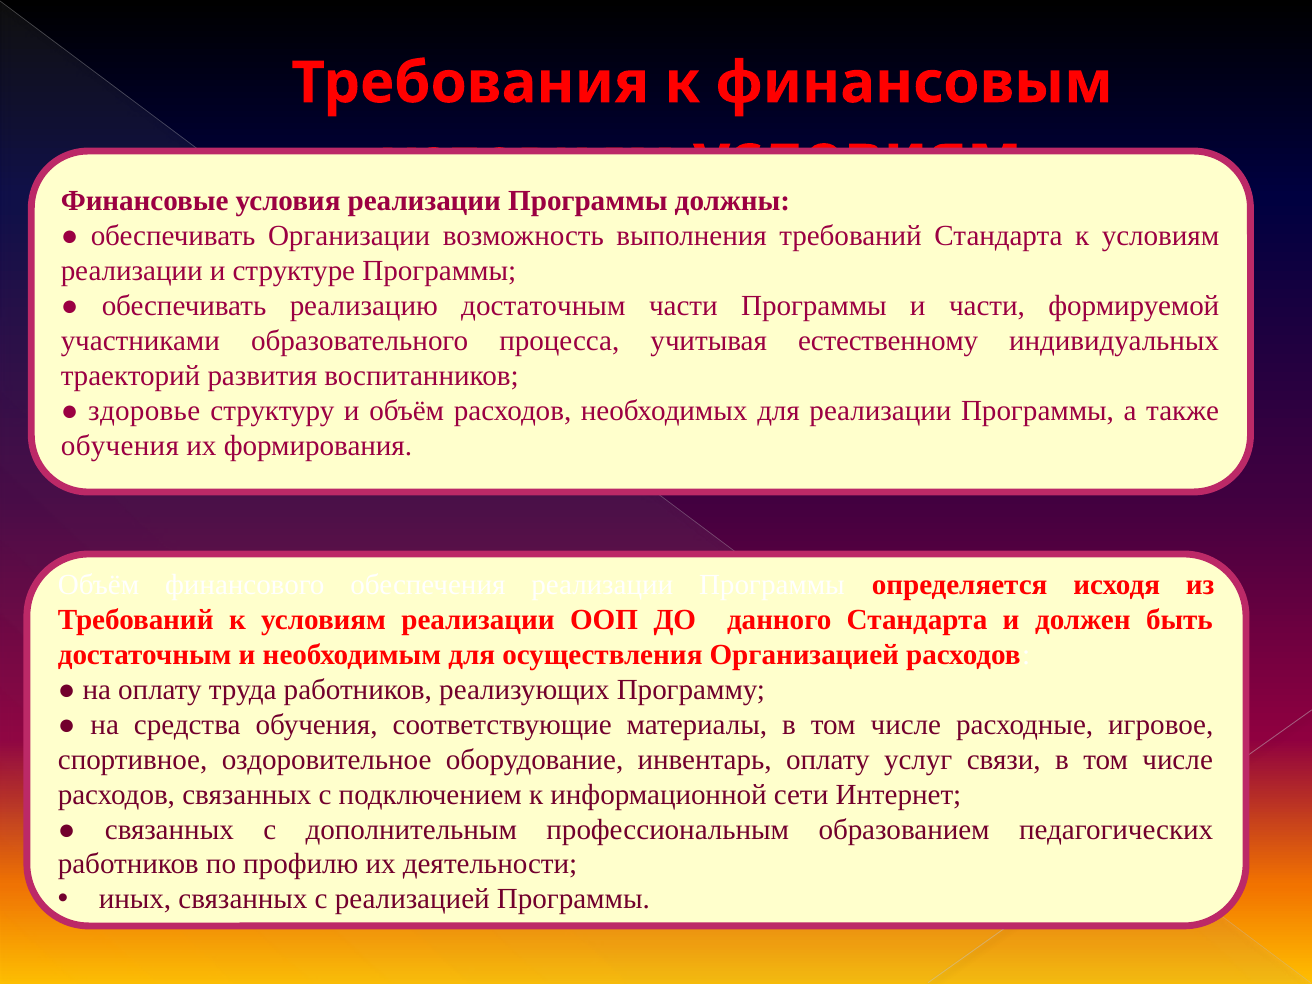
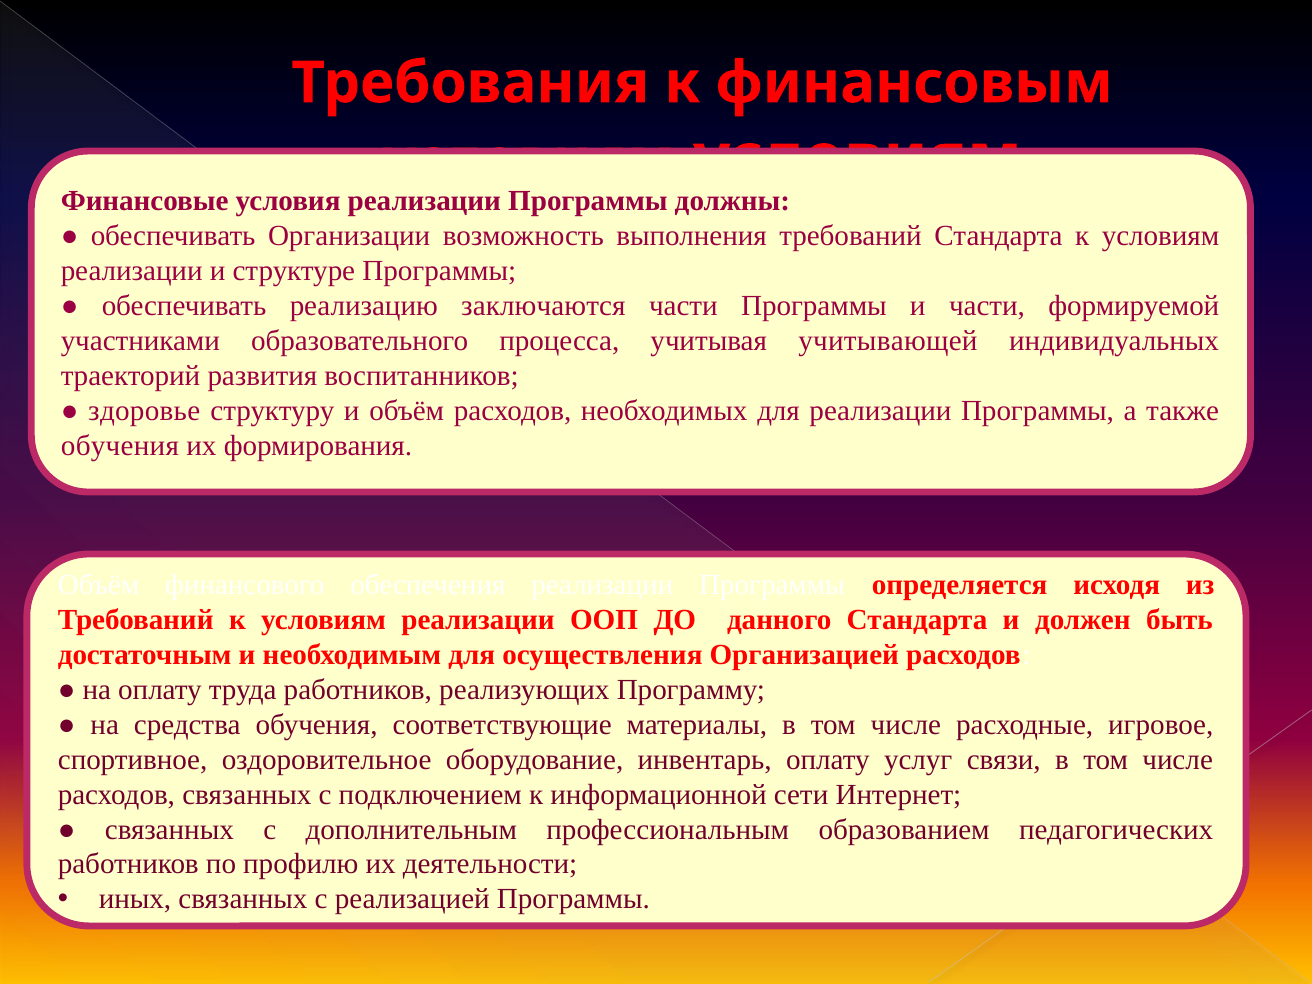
реализацию достаточным: достаточным -> заключаются (543, 306)
естественному: естественному -> учитывающей (888, 341)
